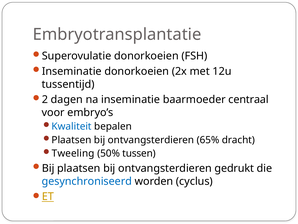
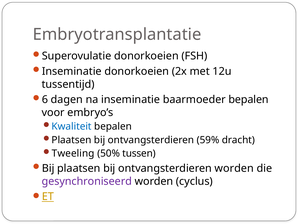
2: 2 -> 6 (45, 99)
baarmoeder centraal: centraal -> bepalen (249, 99)
65%: 65% -> 59% (208, 140)
ontvangsterdieren gedrukt: gedrukt -> worden (234, 168)
gesynchroniseerd colour: blue -> purple (87, 181)
